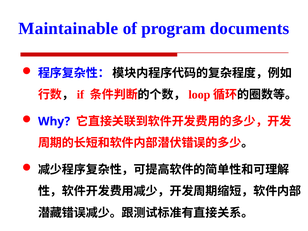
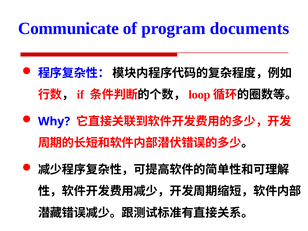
Maintainable: Maintainable -> Communicate (69, 28)
